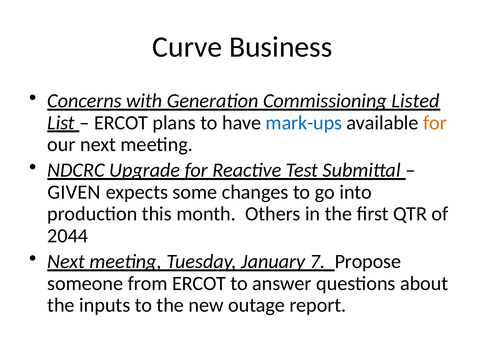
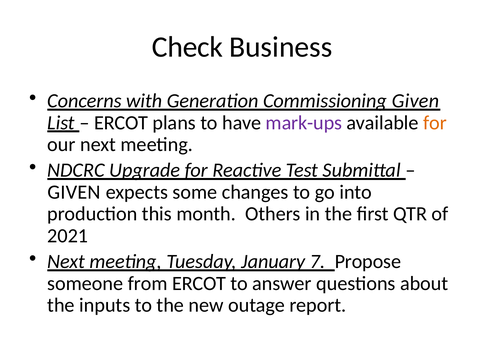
Curve: Curve -> Check (187, 47)
Commissioning Listed: Listed -> Given (416, 101)
mark-ups colour: blue -> purple (304, 123)
2044: 2044 -> 2021 (68, 236)
